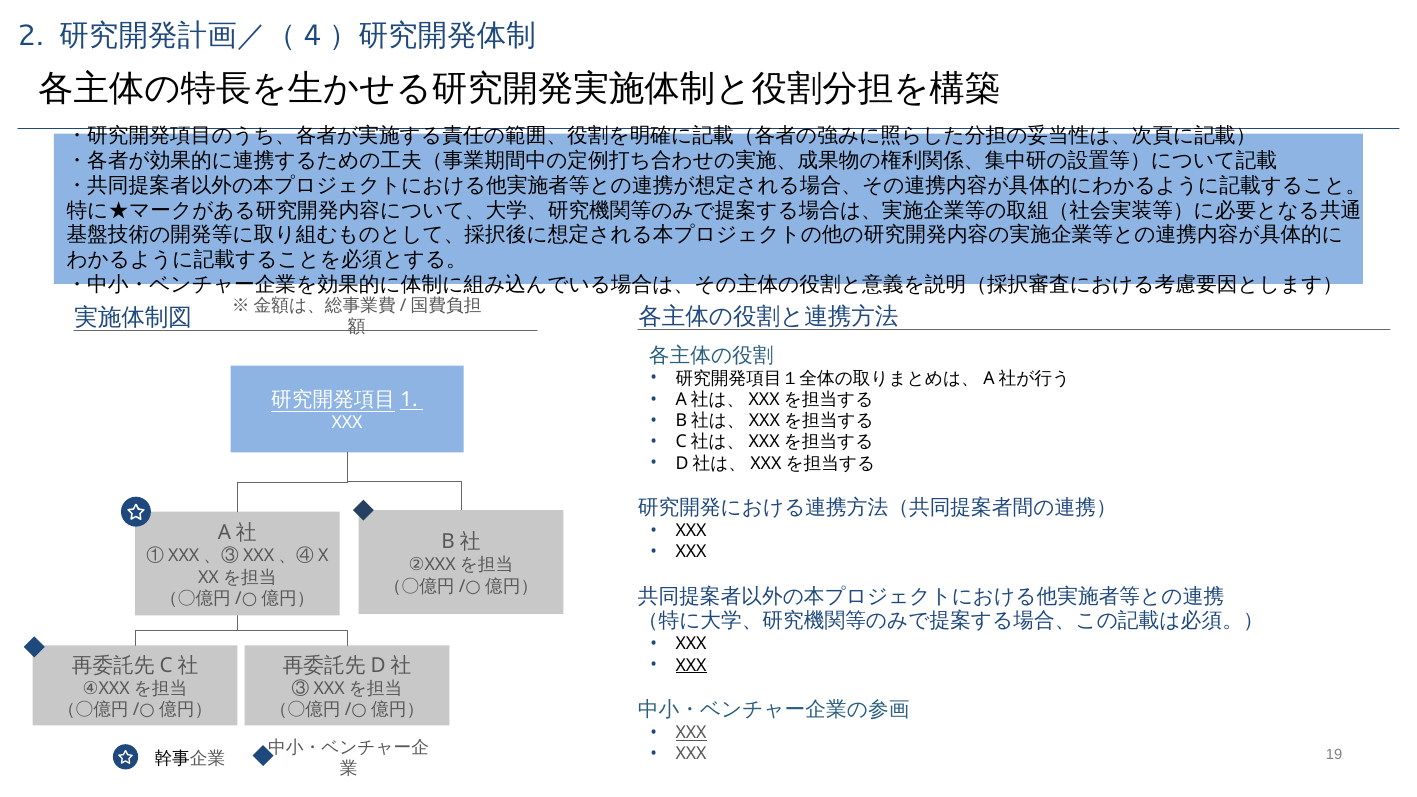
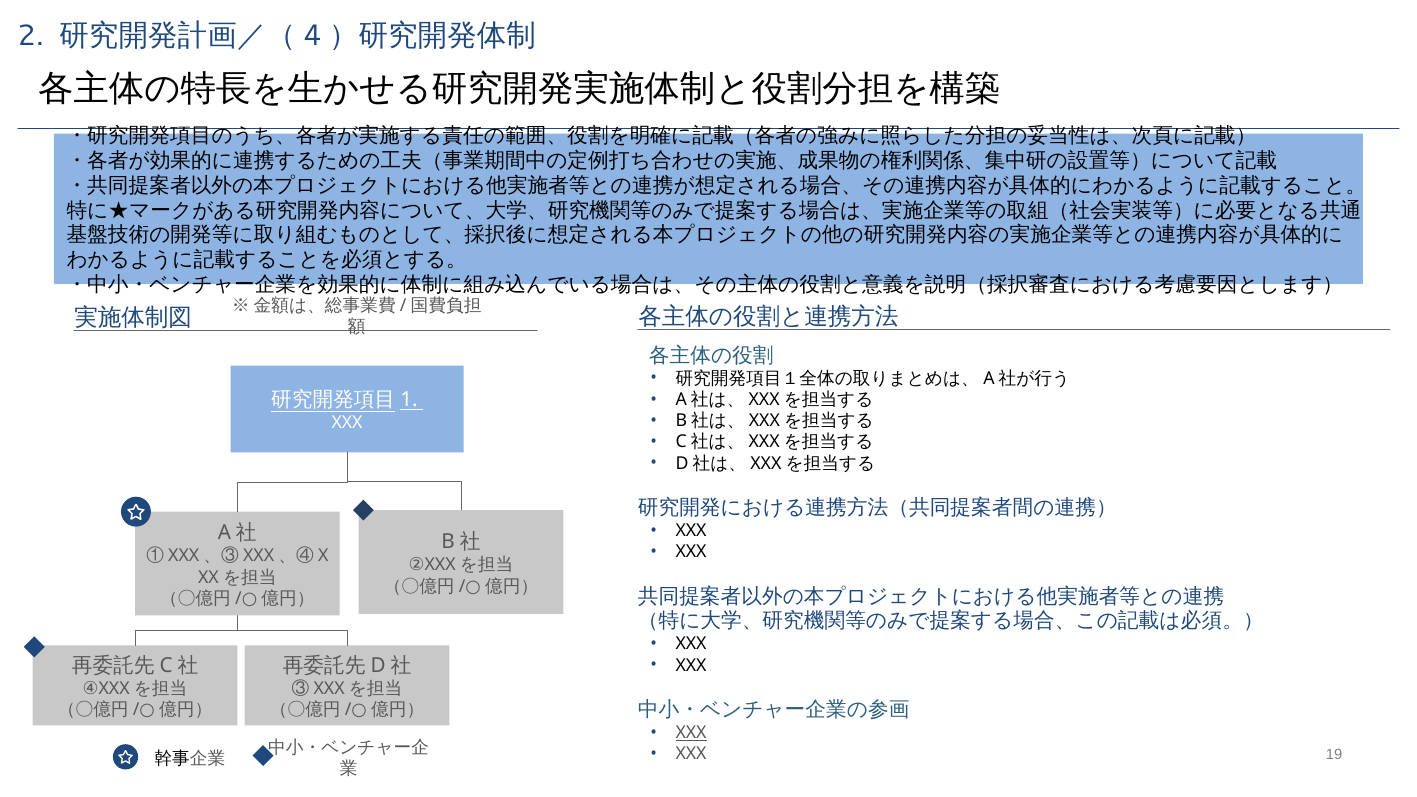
XXX underline: present -> none (691, 665)
